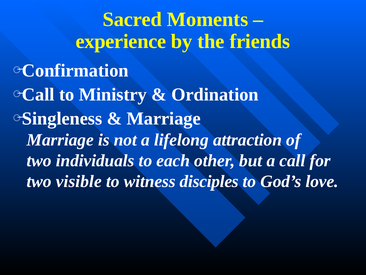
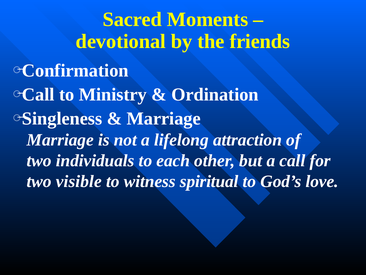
experience: experience -> devotional (121, 41)
disciples: disciples -> spiritual (209, 181)
